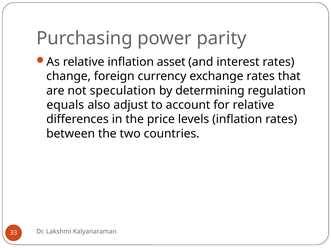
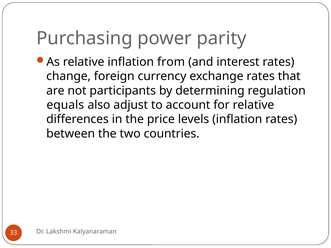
asset: asset -> from (171, 62)
speculation: speculation -> participants (123, 91)
